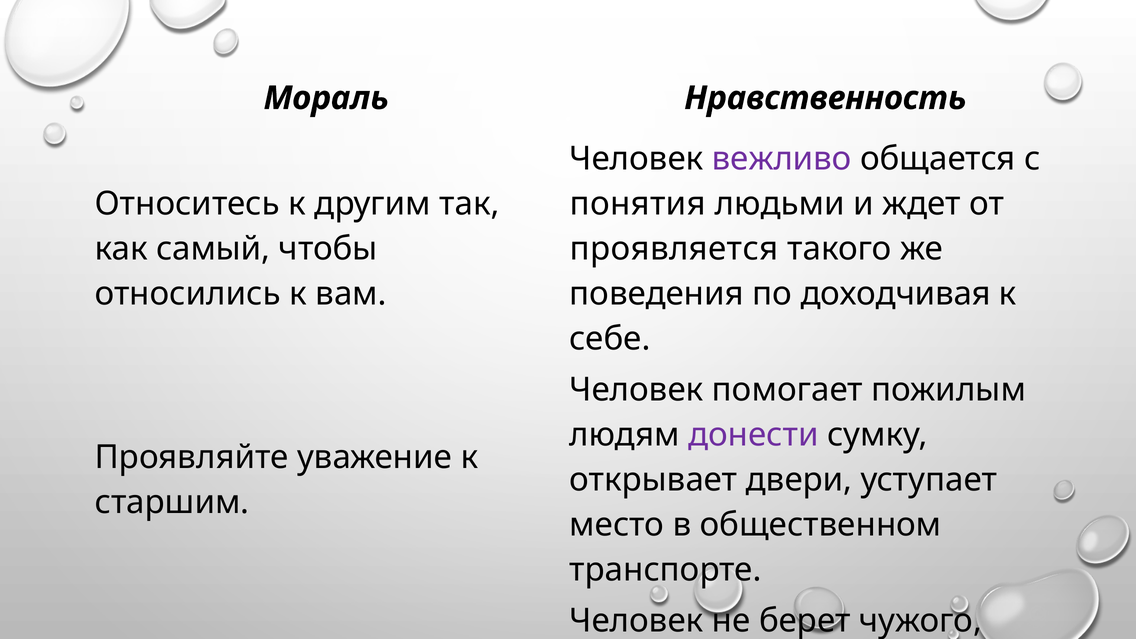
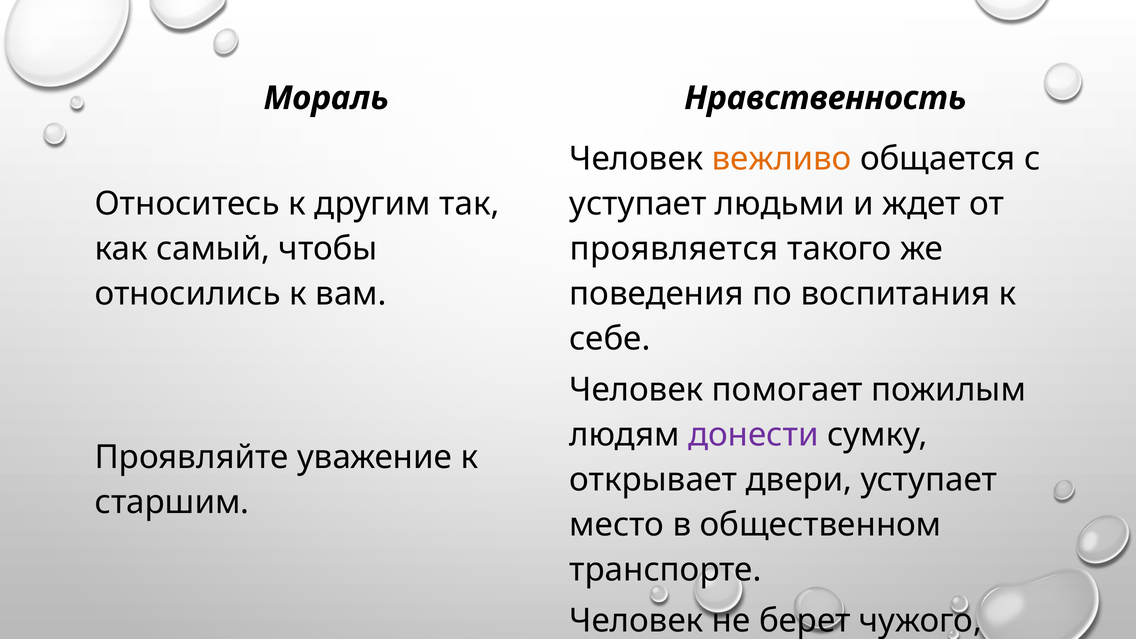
вежливо colour: purple -> orange (782, 159)
понятия: понятия -> уступает (638, 204)
доходчивая: доходчивая -> воспитания (896, 294)
